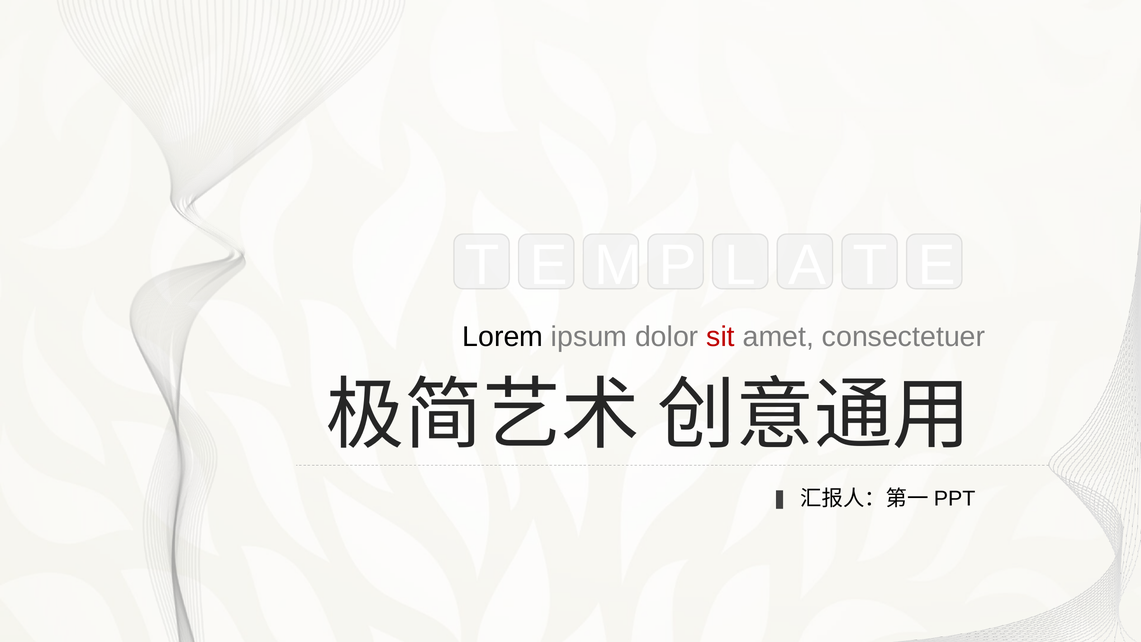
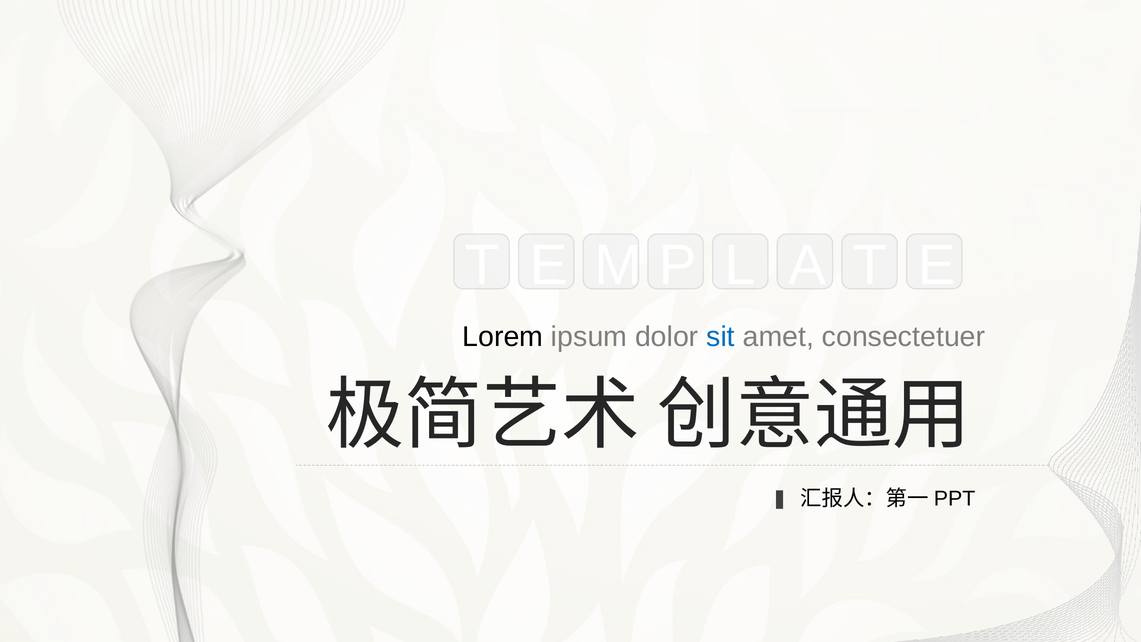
sit colour: red -> blue (721, 337)
